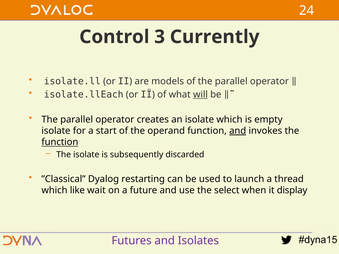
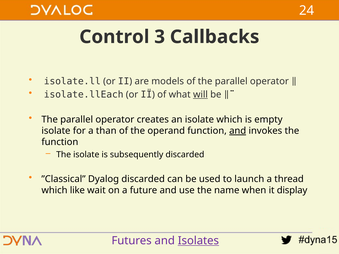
Currently: Currently -> Callbacks (215, 37)
start: start -> than (106, 131)
function underline: present -> none (60, 142)
Dyalog restarting: restarting -> discarded (143, 179)
select: select -> name (227, 190)
Isolates underline: none -> present (198, 241)
